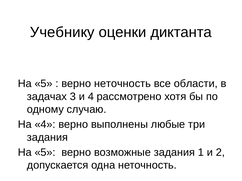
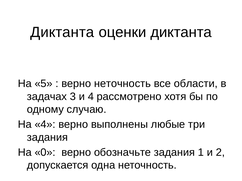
Учебнику: Учебнику -> Диктанта (62, 32)
5: 5 -> 0 (45, 153)
возможные: возможные -> обозначьте (122, 153)
